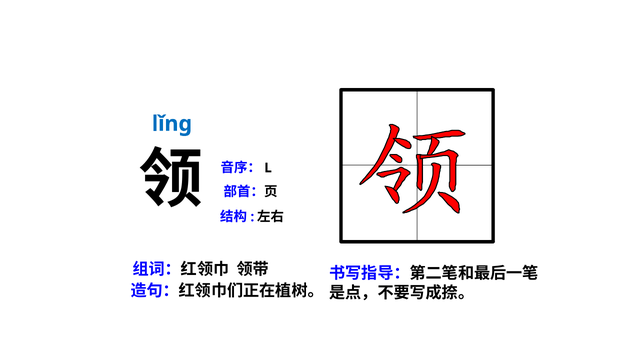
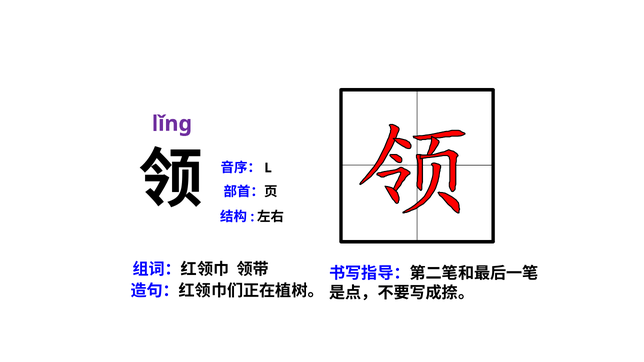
lǐng colour: blue -> purple (172, 124)
